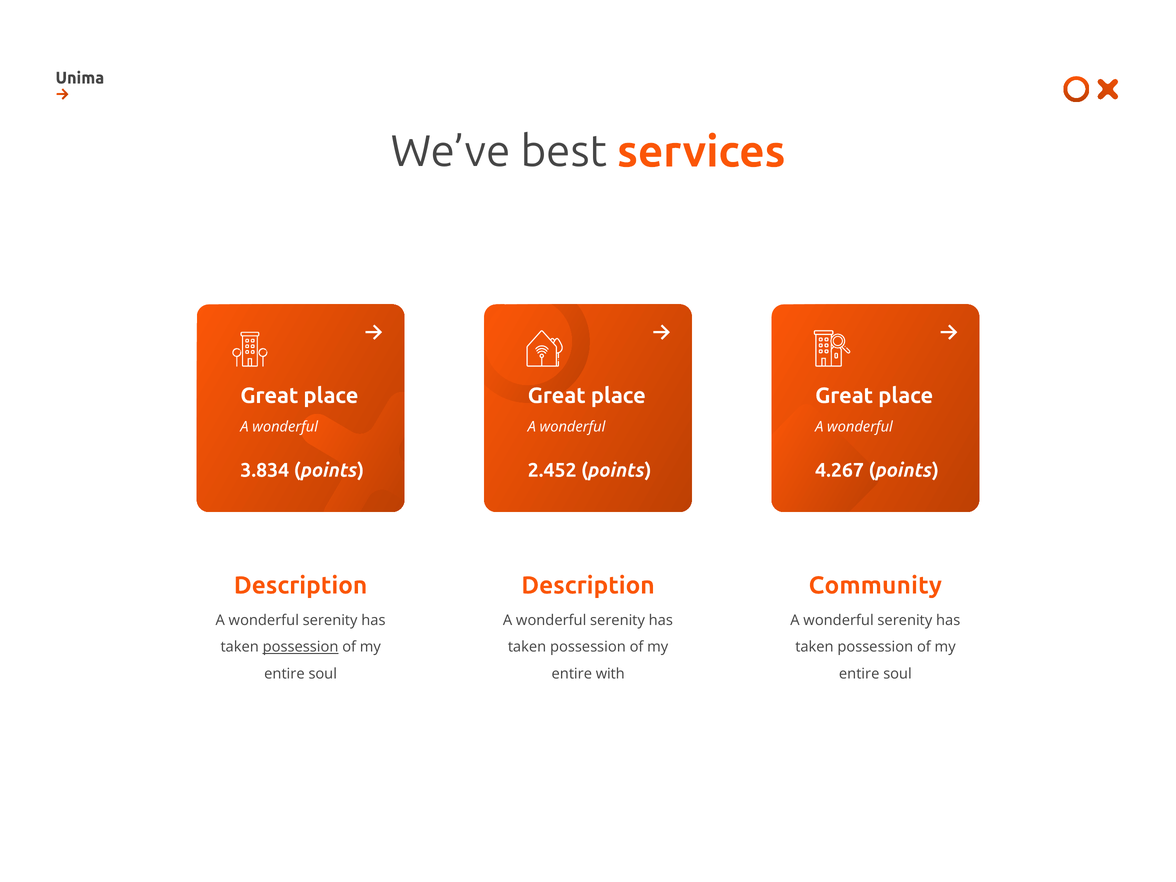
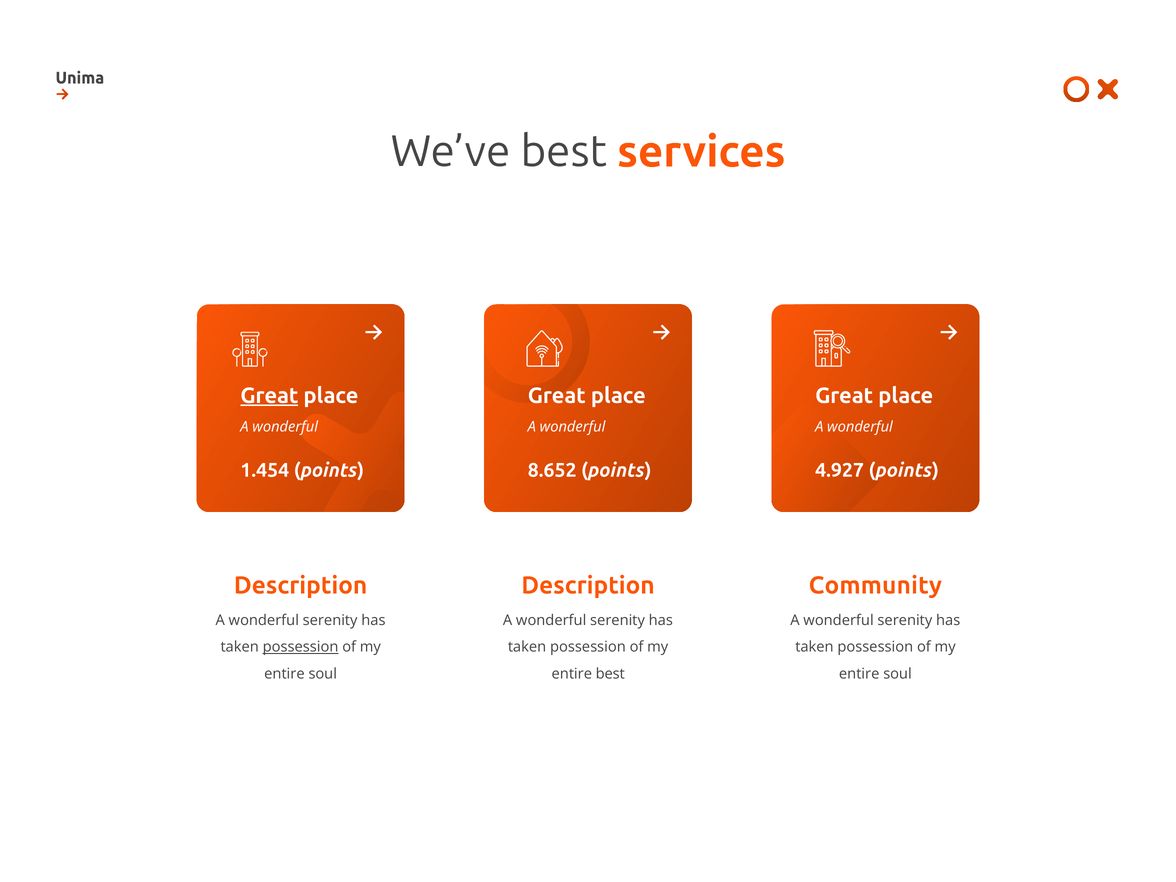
Great underline: none -> present (269, 396)
3.834: 3.834 -> 1.454 (265, 470)
2.452: 2.452 -> 8.652 (552, 470)
4.267: 4.267 -> 4.927 (840, 470)
entire with: with -> best (610, 674)
